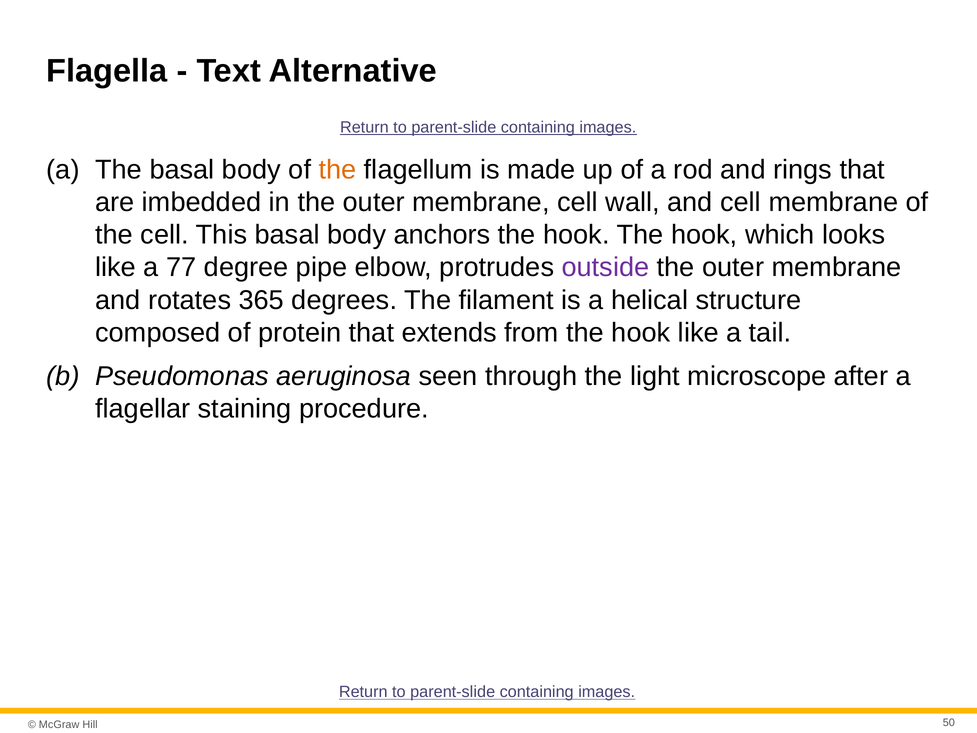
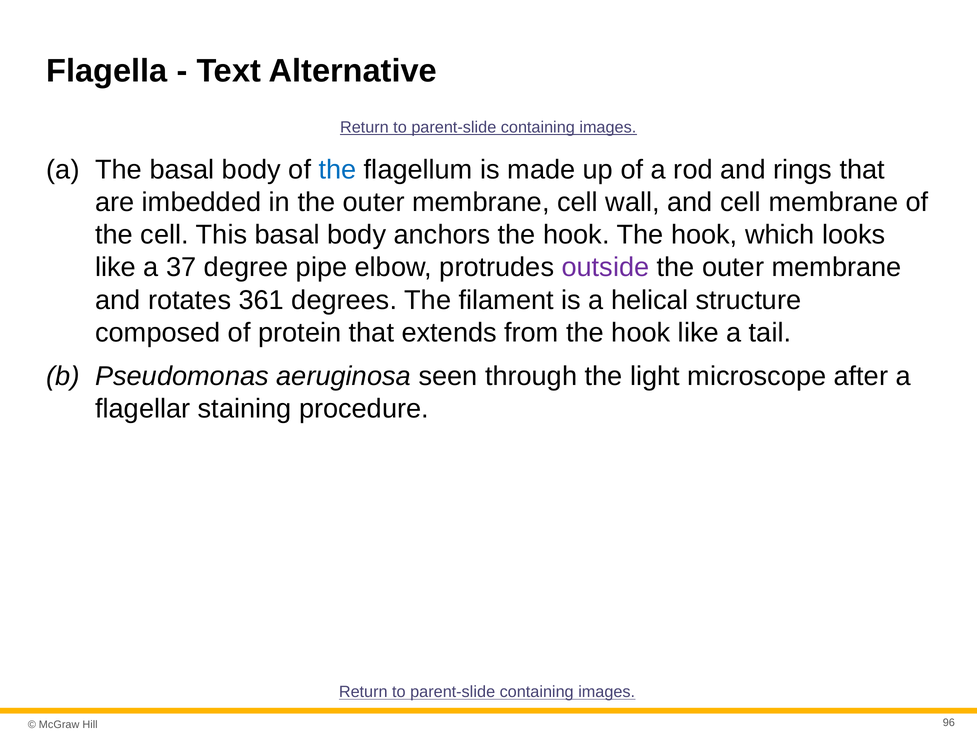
the colour: orange -> blue (337, 170)
77: 77 -> 37 (181, 267)
365: 365 -> 361 (261, 300)
50: 50 -> 96 (949, 722)
